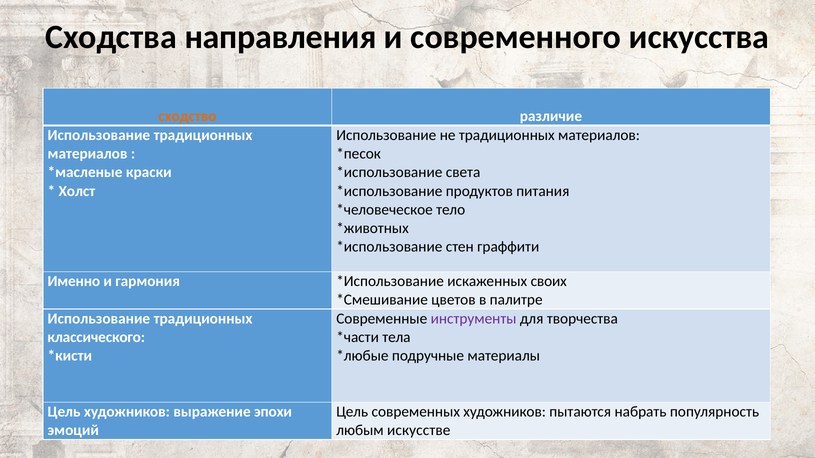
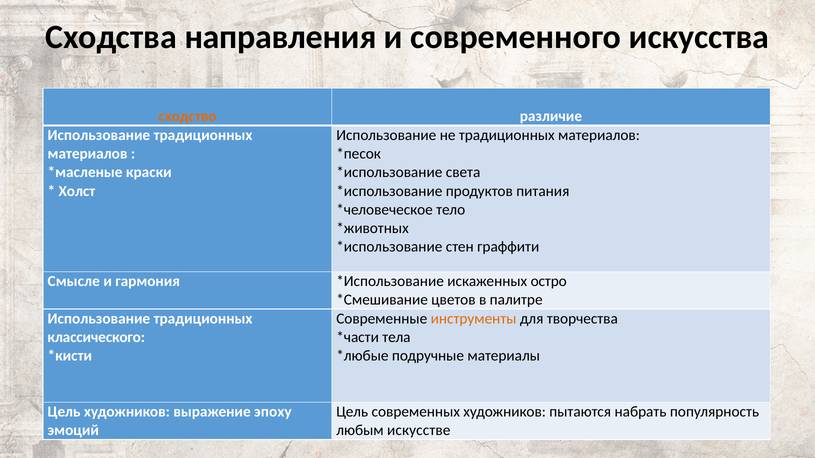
Именно: Именно -> Смысле (74, 281)
своих: своих -> остро (549, 281)
инструменты colour: purple -> orange (474, 319)
эпохи: эпохи -> эпоху (273, 412)
